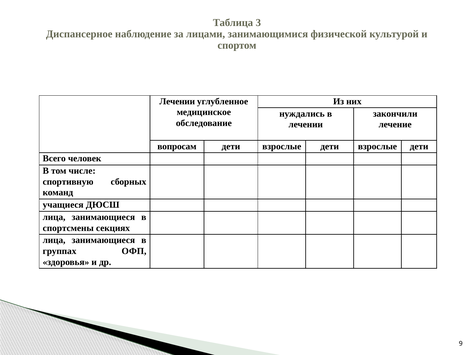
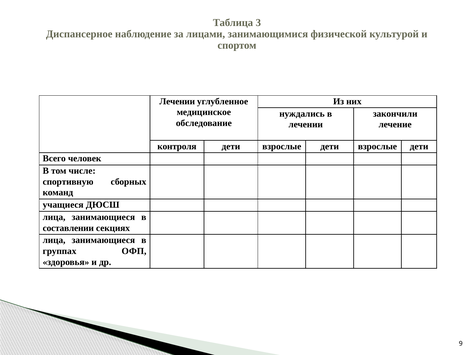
вопросам: вопросам -> контроля (177, 147)
спортсмены: спортсмены -> составлении (68, 228)
